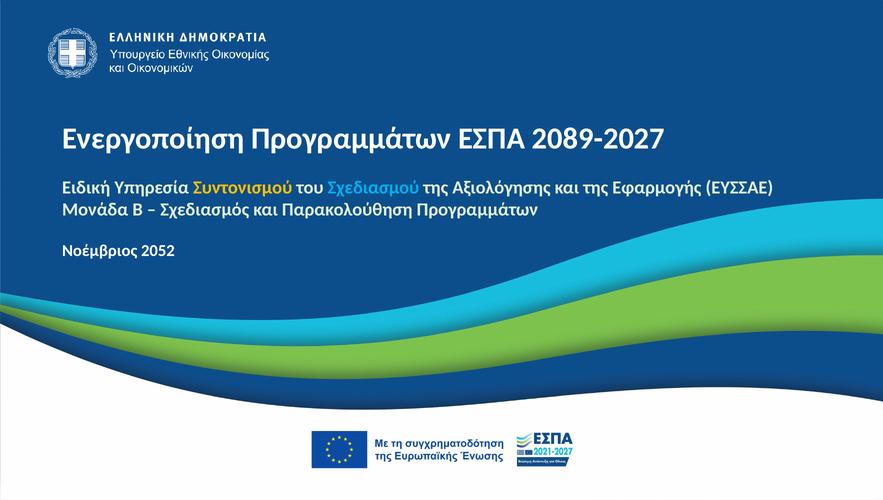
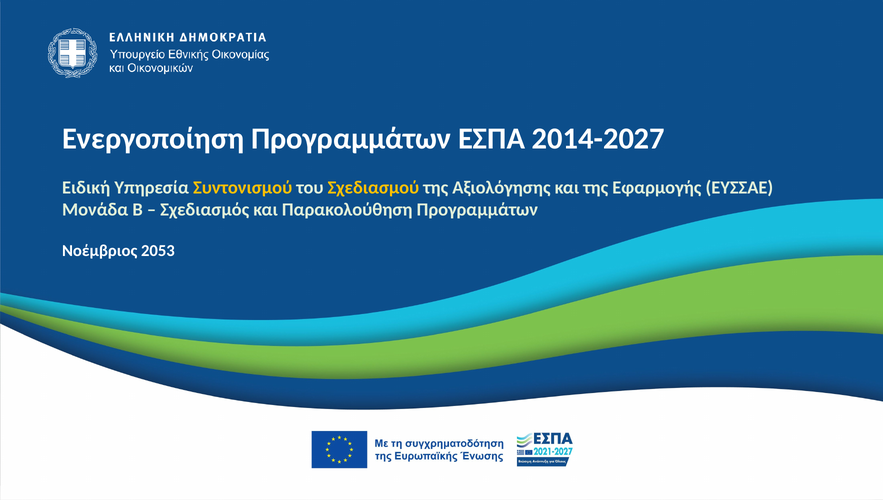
2089-2027: 2089-2027 -> 2014-2027 (598, 139)
Σχεδιασμού colour: light blue -> yellow (373, 187)
2052: 2052 -> 2053 (158, 250)
